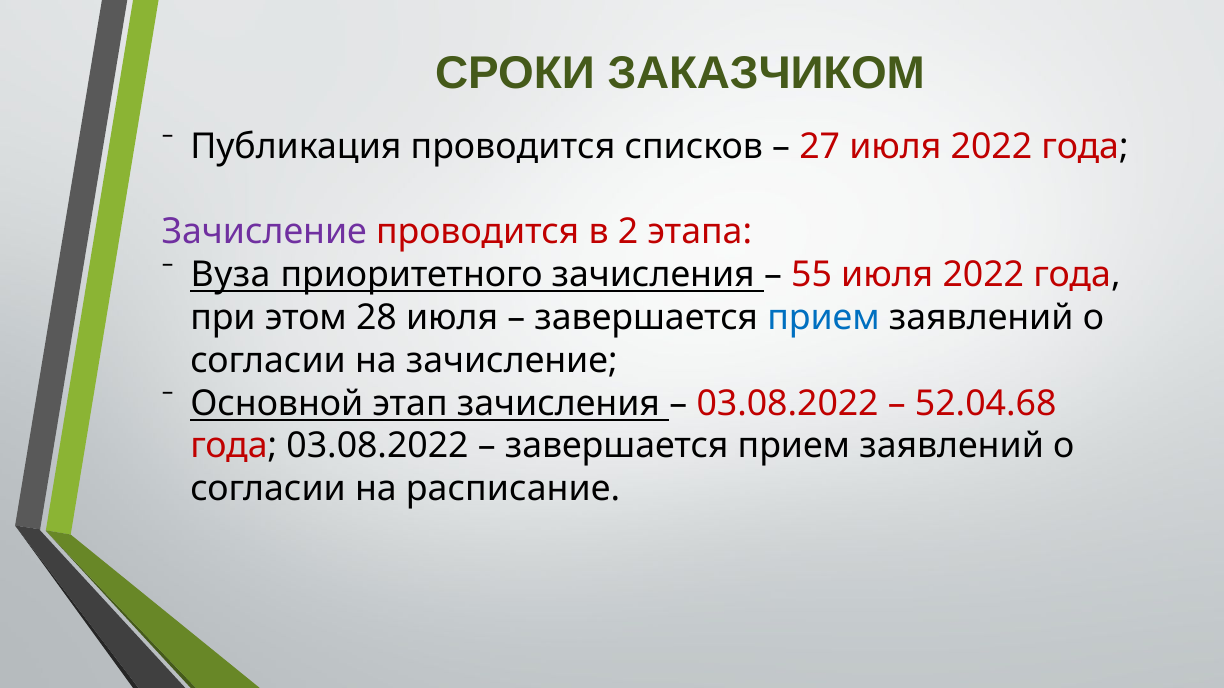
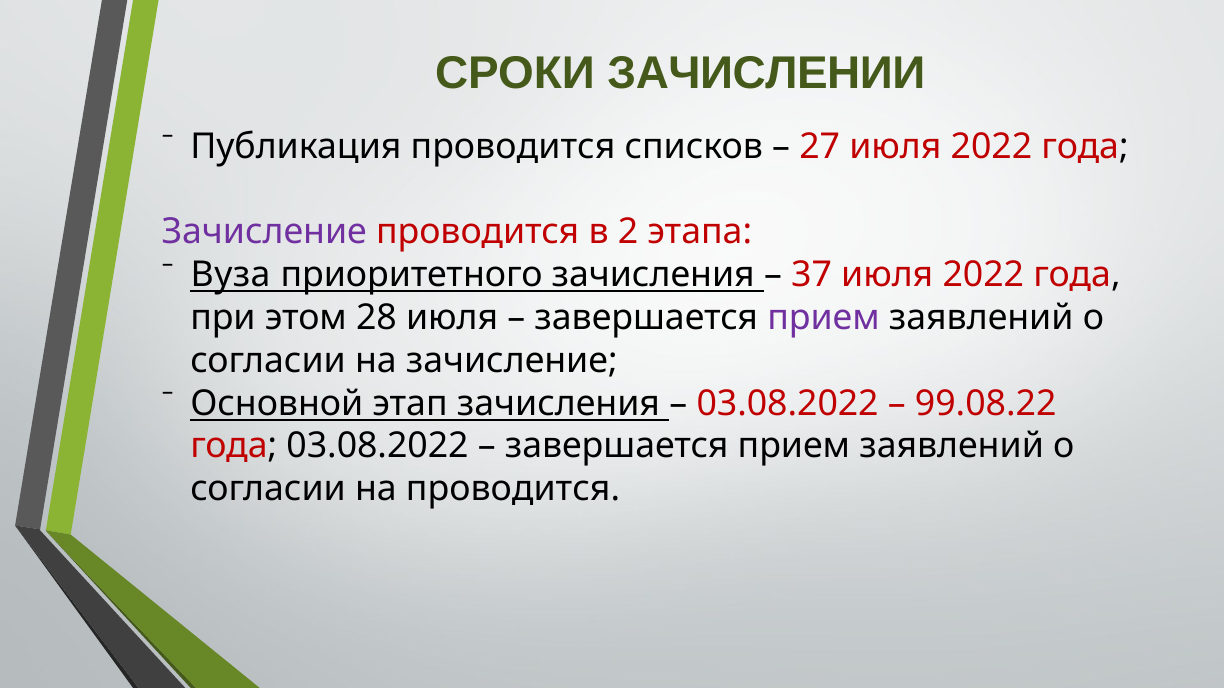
ЗАКАЗЧИКОМ: ЗАКАЗЧИКОМ -> ЗАЧИСЛЕНИИ (766, 74)
55: 55 -> 37 (812, 275)
прием colour: blue -> purple (824, 318)
52.04.68: 52.04.68 -> 99.08.22 (986, 404)
на расписание: расписание -> проводится (513, 489)
